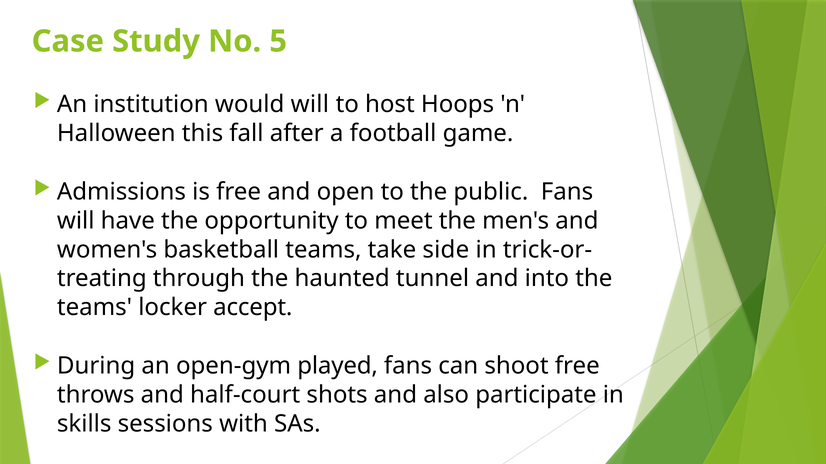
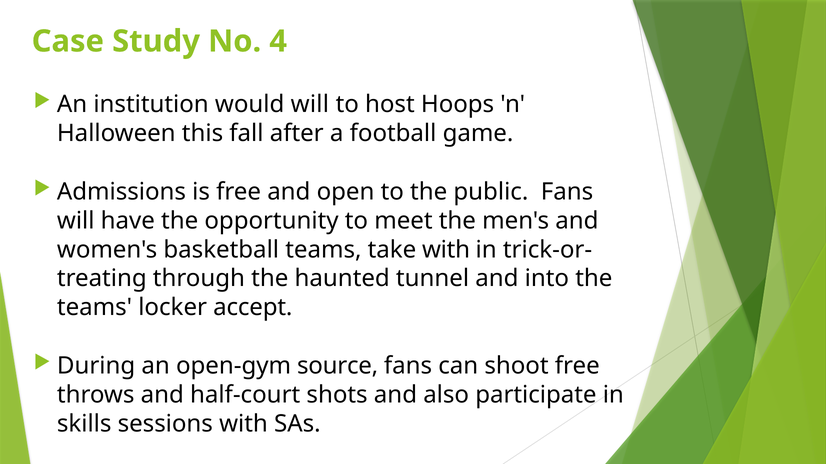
5: 5 -> 4 (278, 41)
take side: side -> with (446, 250)
played: played -> source (338, 366)
